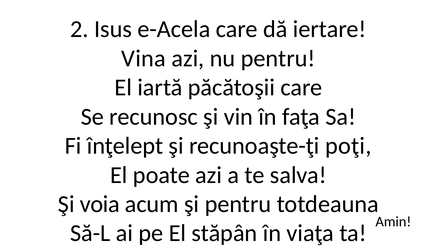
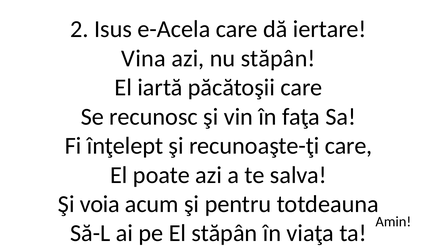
nu pentru: pentru -> stăpân (278, 58)
recunoaşte-ţi poţi: poţi -> care (349, 146)
